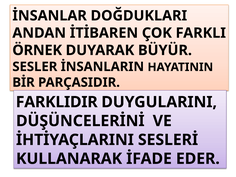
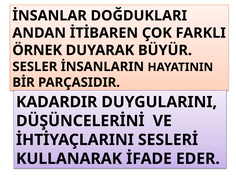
FARKLIDIR: FARKLIDIR -> KADARDIR (57, 102)
